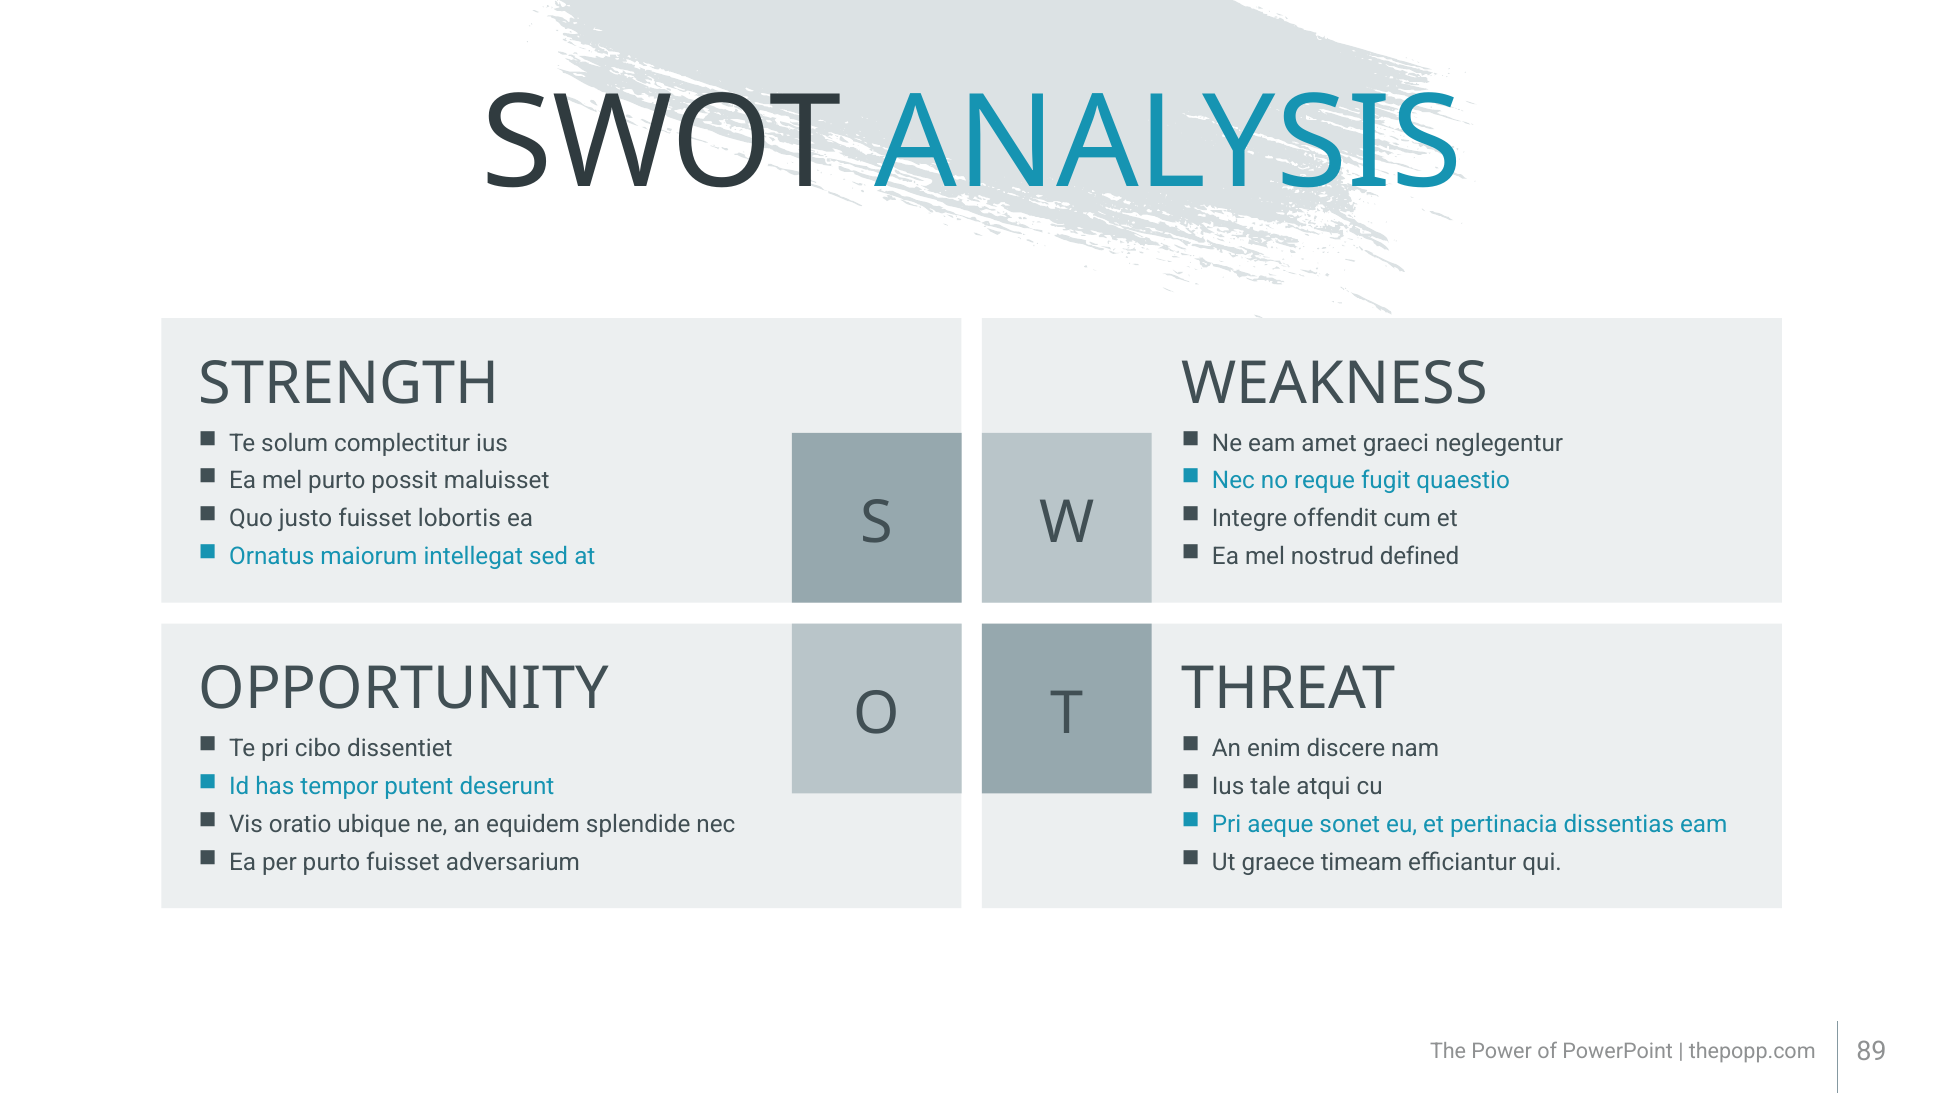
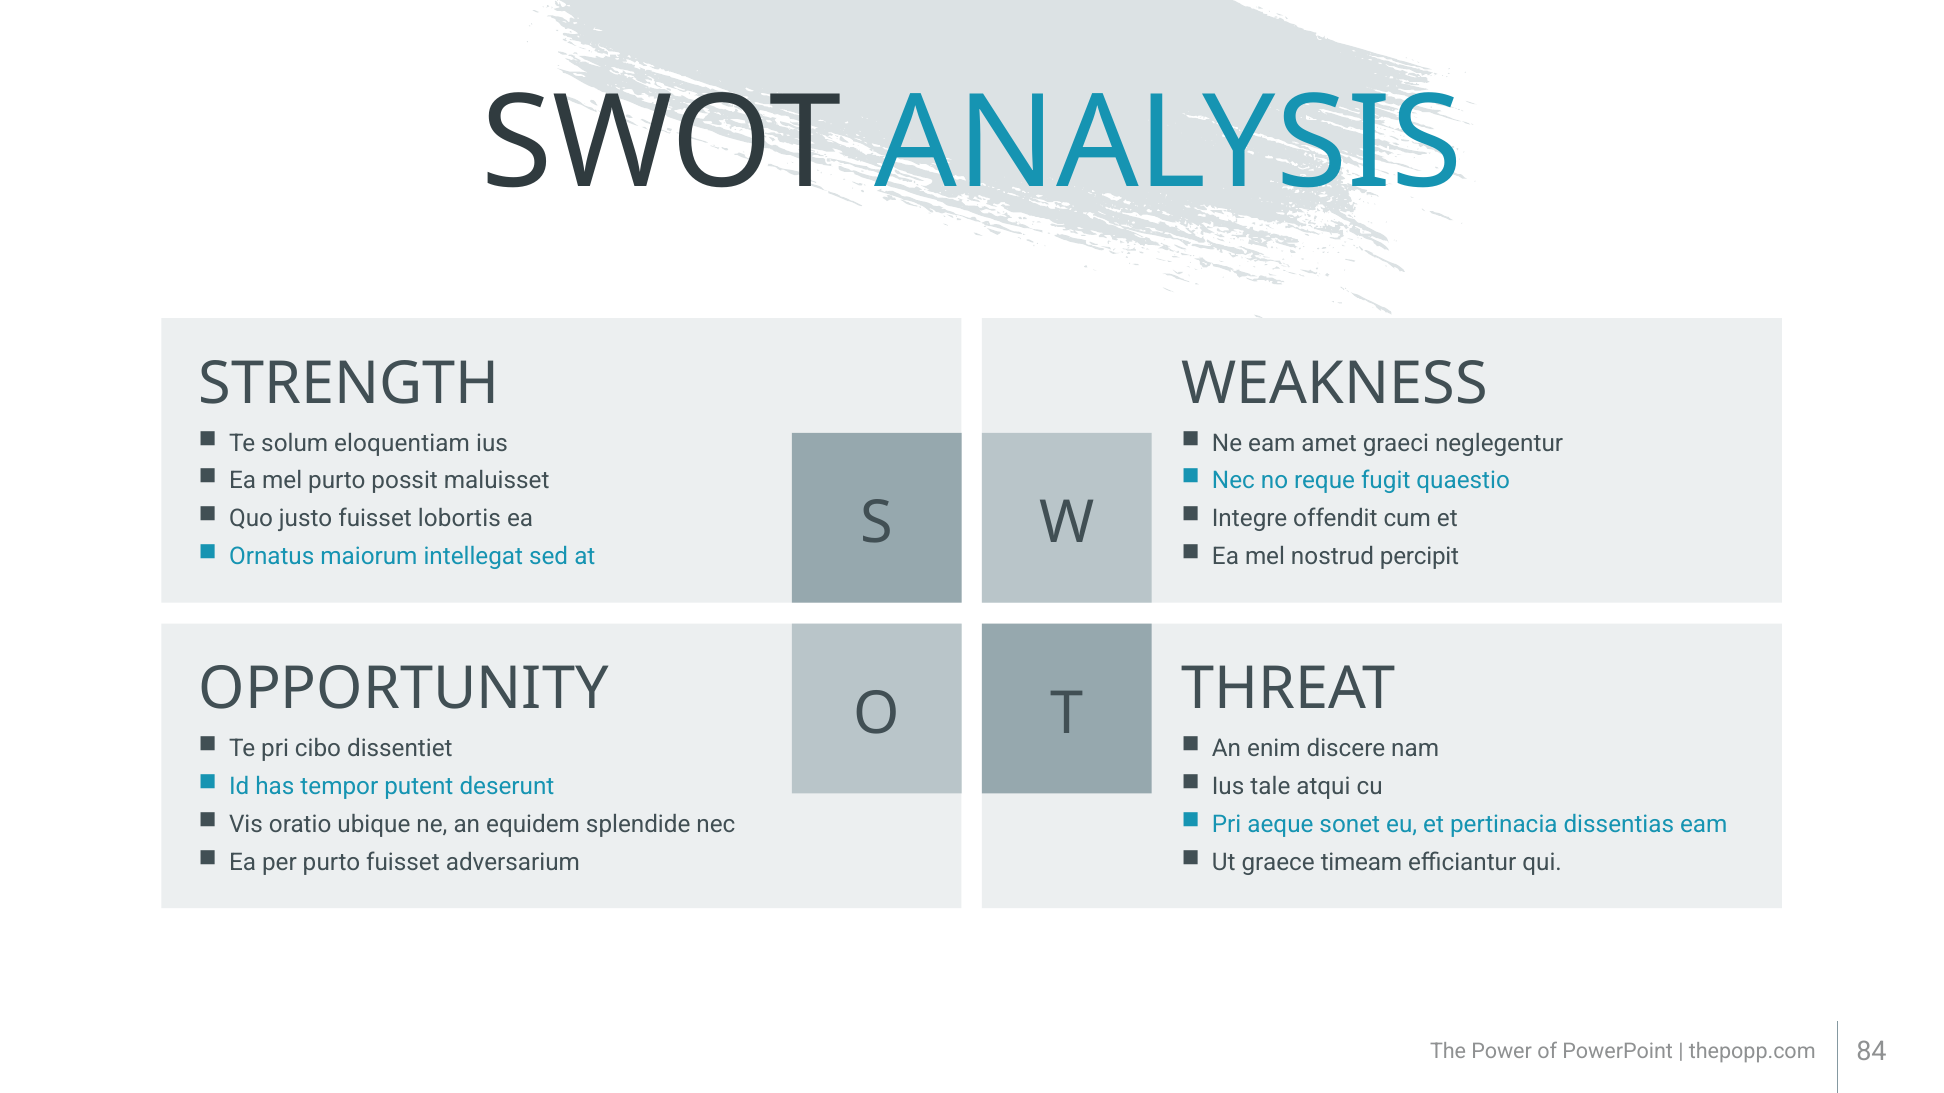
complectitur: complectitur -> eloquentiam (402, 443)
defined: defined -> percipit (1420, 557)
89: 89 -> 84 (1871, 1052)
